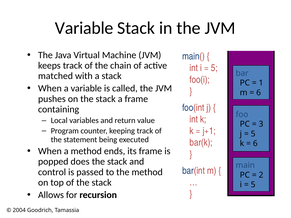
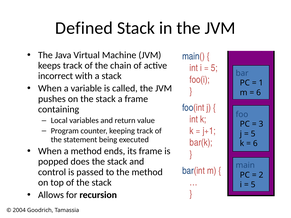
Variable: Variable -> Defined (84, 28)
matched: matched -> incorrect (56, 76)
